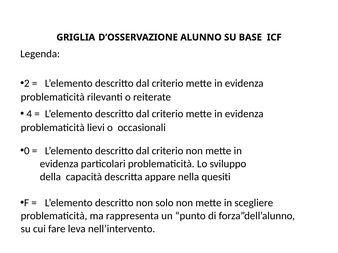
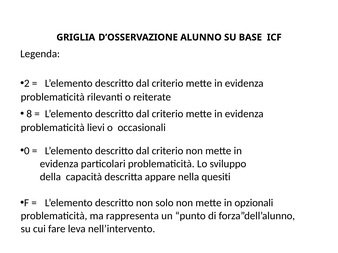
4: 4 -> 8 (29, 114)
scegliere: scegliere -> opzionali (254, 203)
